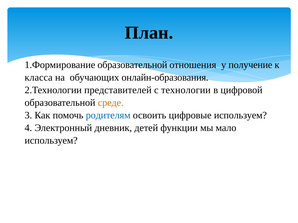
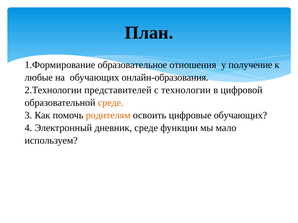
1.Формирование образовательной: образовательной -> образовательное (132, 65)
класса: класса -> любые (39, 78)
родителям colour: blue -> orange (108, 115)
цифровые используем: используем -> обучающих (240, 115)
дневник детей: детей -> среде (146, 128)
